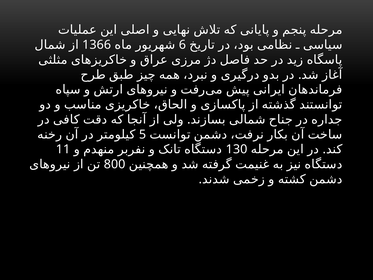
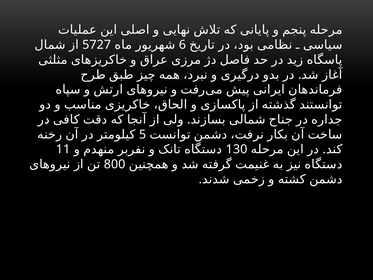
1366: 1366 -> 5727 (97, 45)
